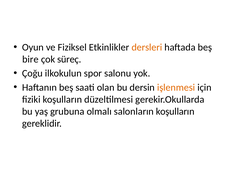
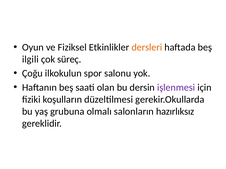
bire: bire -> ilgili (30, 59)
işlenmesi colour: orange -> purple (176, 88)
salonların koşulların: koşulların -> hazırlıksız (175, 112)
